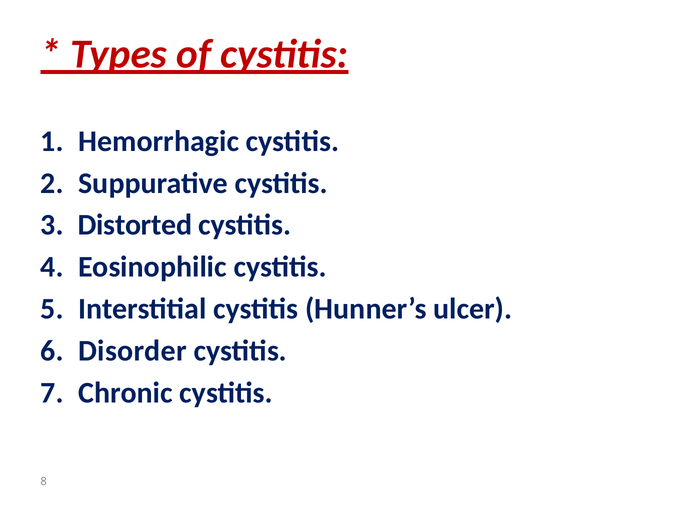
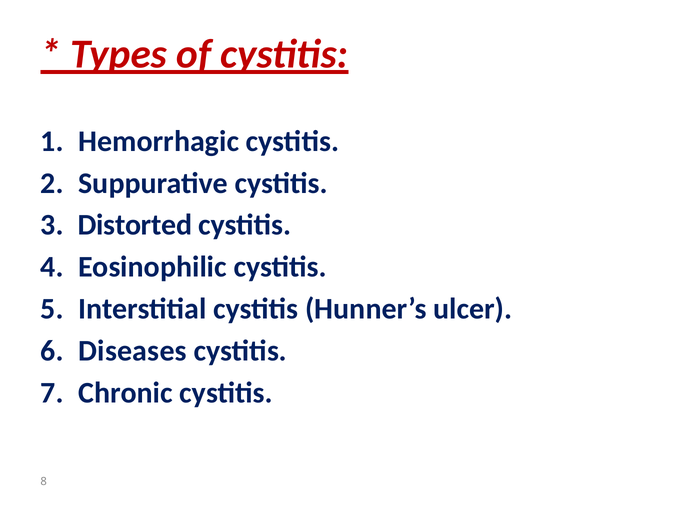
Disorder: Disorder -> Diseases (133, 351)
